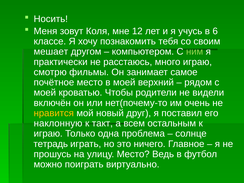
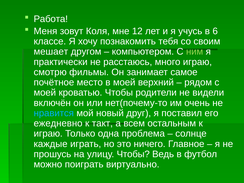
Носить: Носить -> Работа (51, 19)
нравится colour: yellow -> light blue (54, 113)
наклонную: наклонную -> ежедневно (58, 123)
тетрадь: тетрадь -> каждые (51, 144)
улицу Место: Место -> Чтобы (133, 154)
